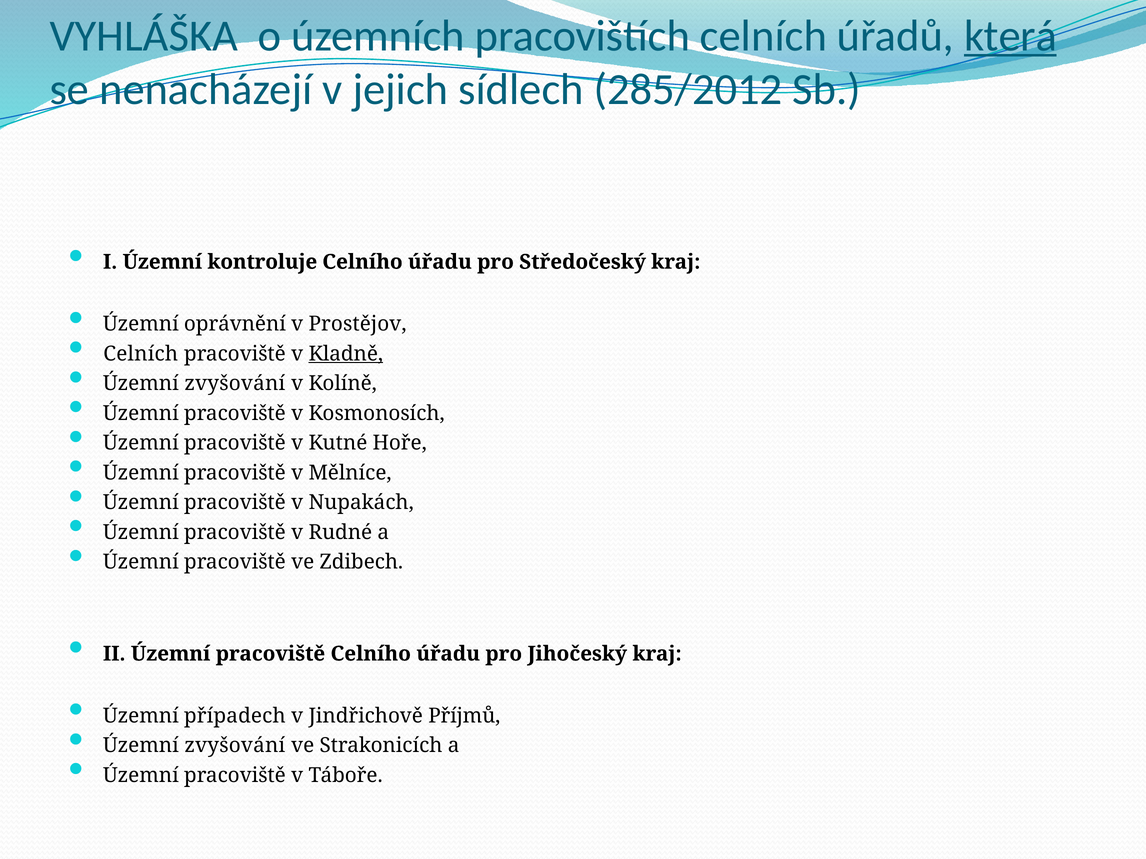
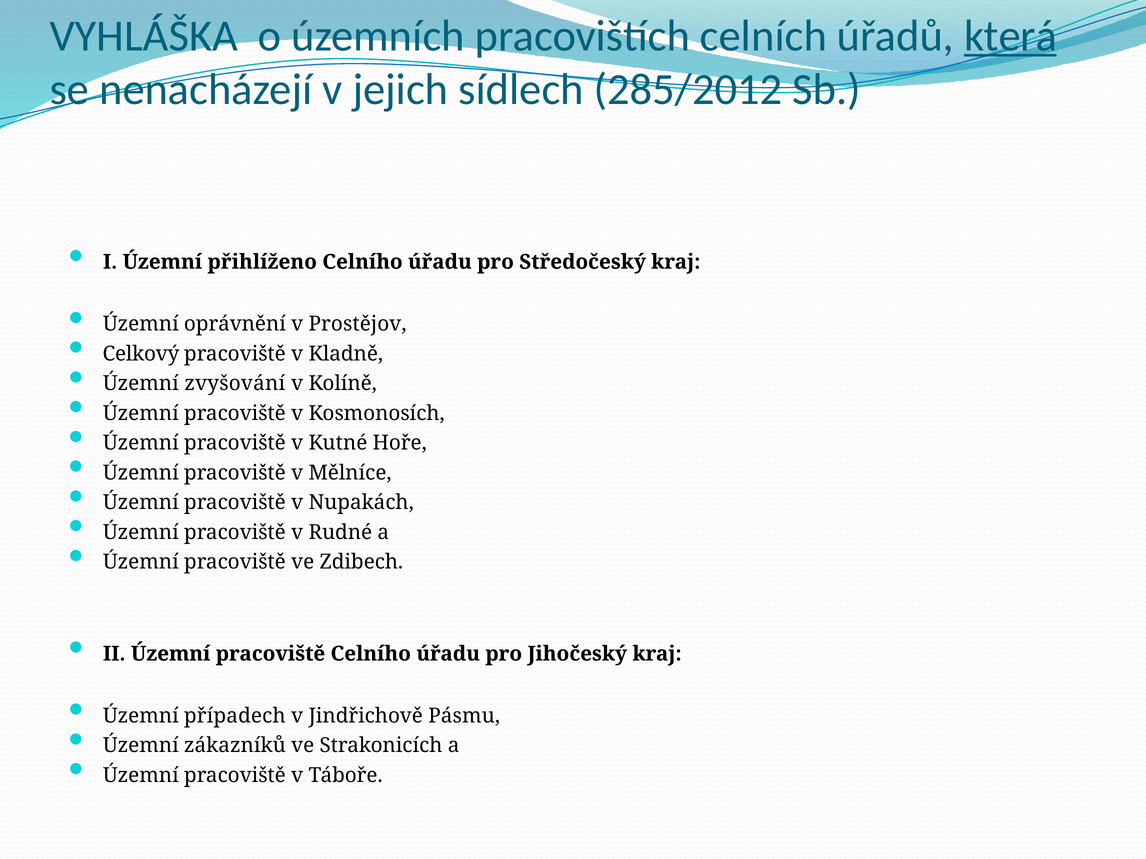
kontroluje: kontroluje -> přihlíženo (262, 262)
Celních: Celních -> Celkový (141, 354)
Kladně underline: present -> none (346, 354)
Příjmů: Příjmů -> Pásmu (464, 716)
zvyšování: zvyšování -> zákazníků (235, 746)
